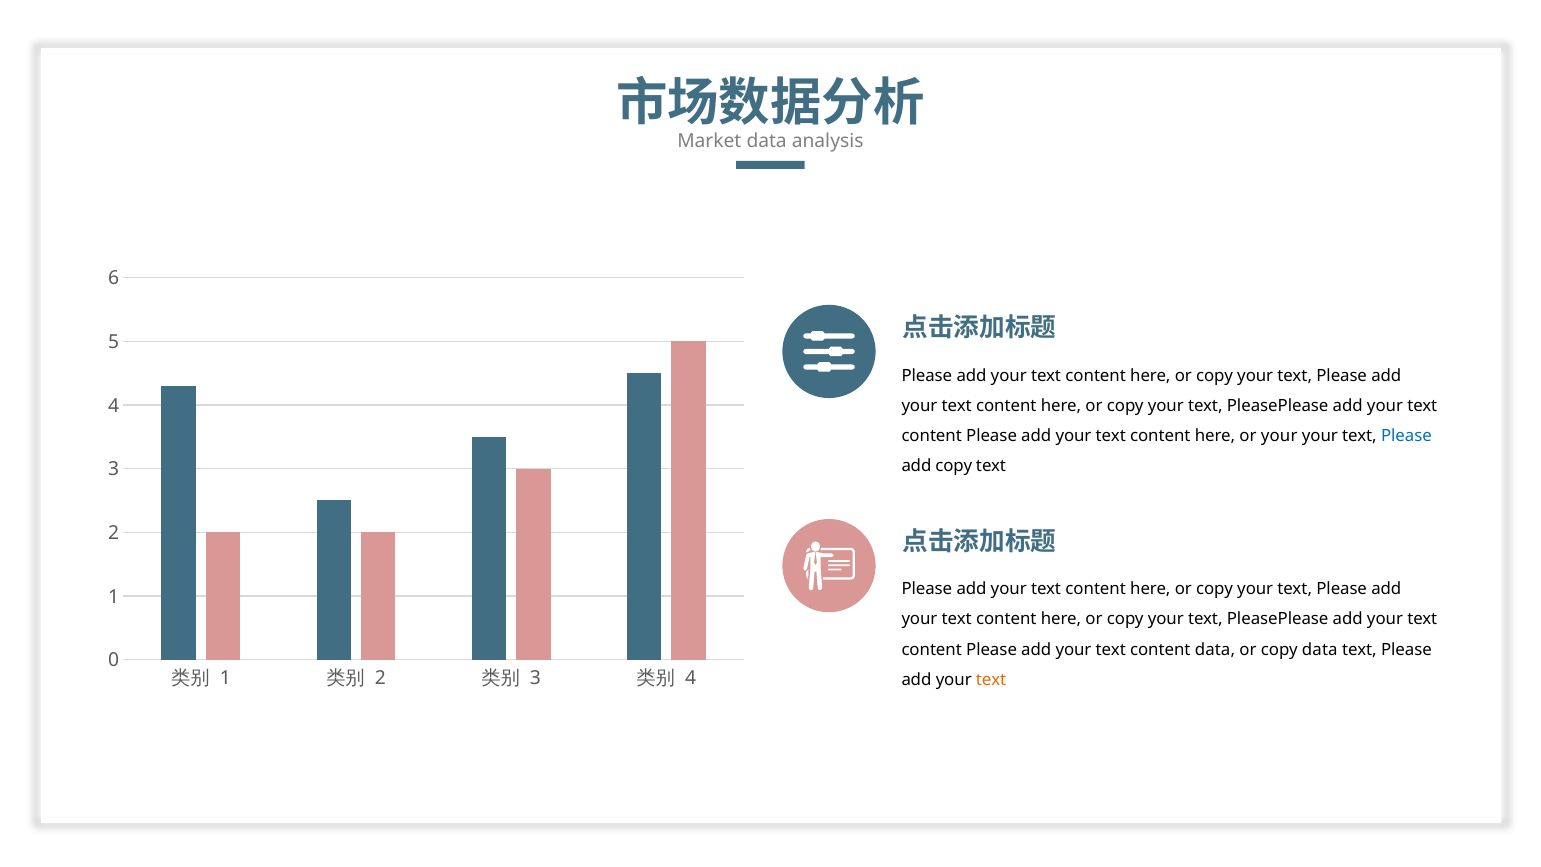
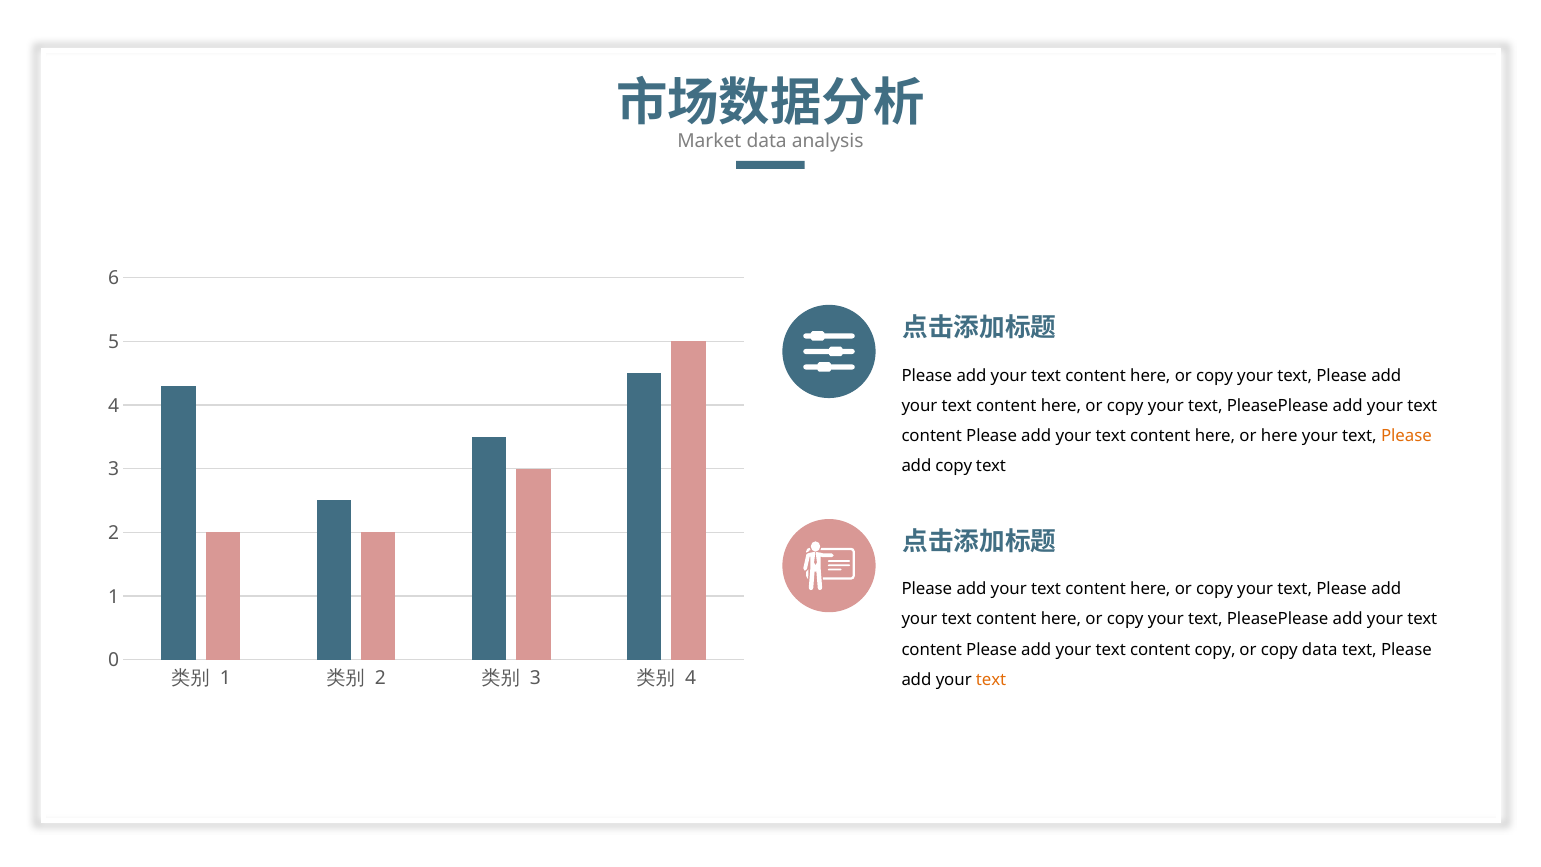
or your: your -> here (1279, 436)
Please colour: blue -> orange (1406, 436)
content data: data -> copy (1215, 649)
